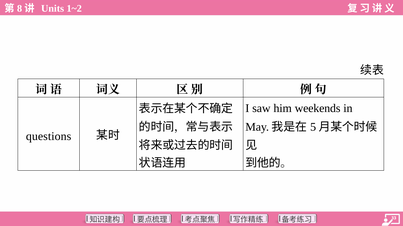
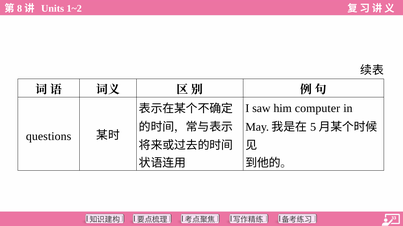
weekends: weekends -> computer (317, 109)
